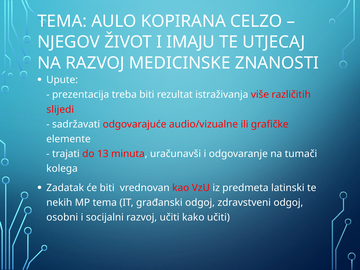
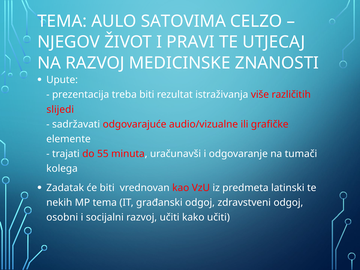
KOPIRANA: KOPIRANA -> SATOVIMA (183, 21)
IMAJU: IMAJU -> PRAVI (191, 42)
13: 13 -> 55 (103, 154)
